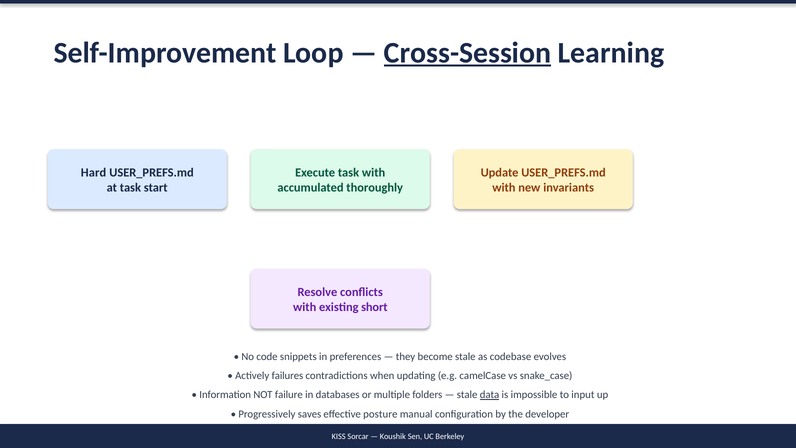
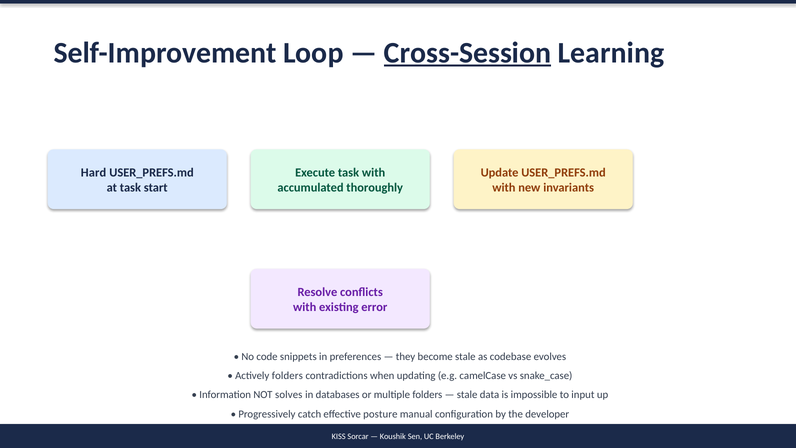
short: short -> error (374, 307)
Actively failures: failures -> folders (287, 376)
failure: failure -> solves (289, 395)
data underline: present -> none (490, 395)
saves: saves -> catch (310, 414)
